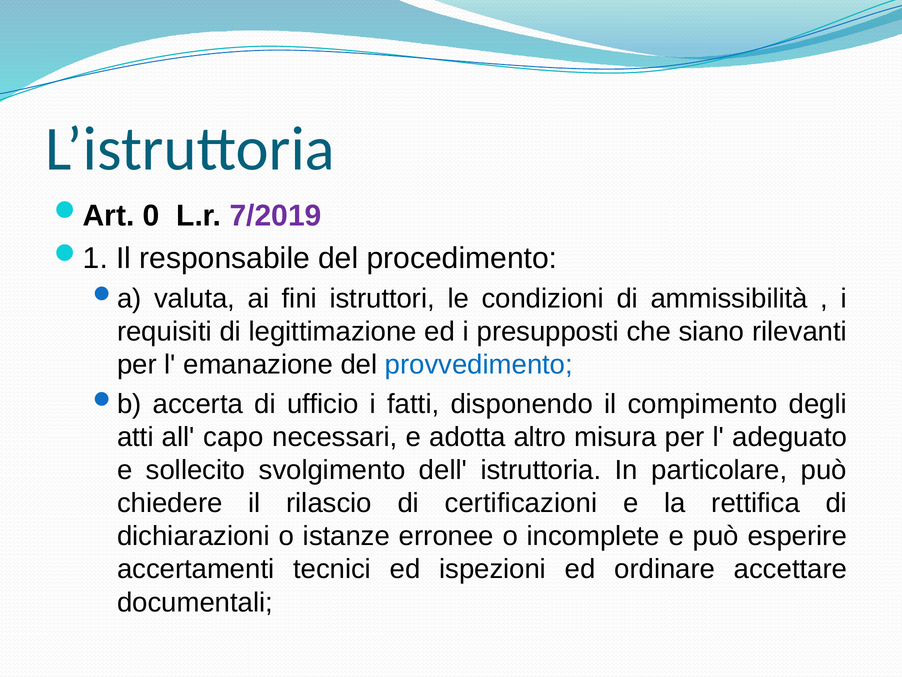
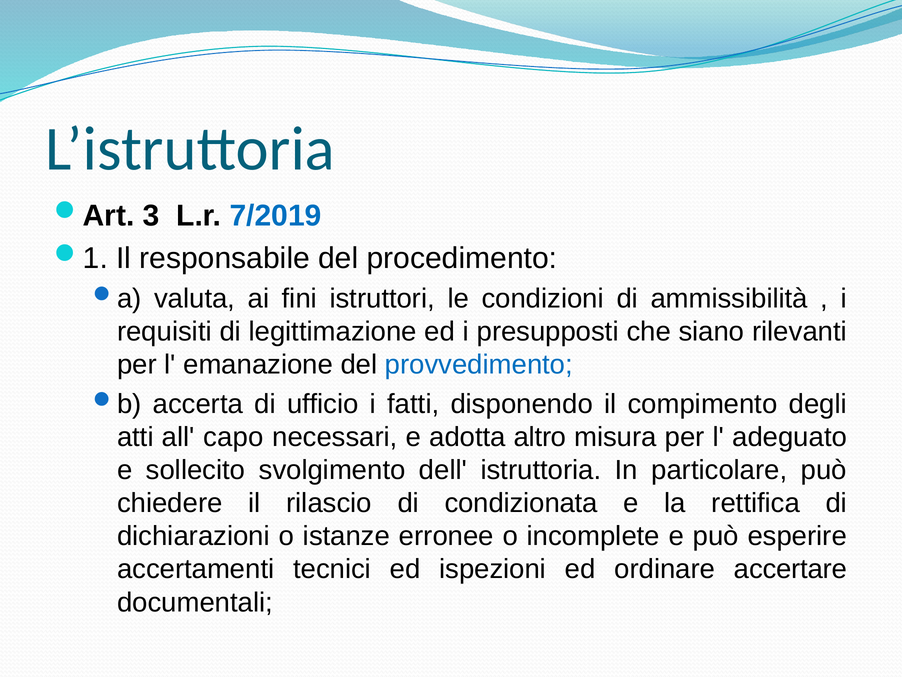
0: 0 -> 3 (151, 216)
7/2019 colour: purple -> blue (276, 216)
certificazioni: certificazioni -> condizionata (521, 503)
accettare: accettare -> accertare (791, 569)
